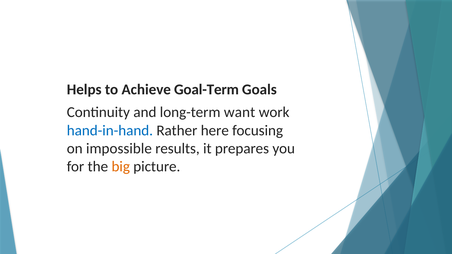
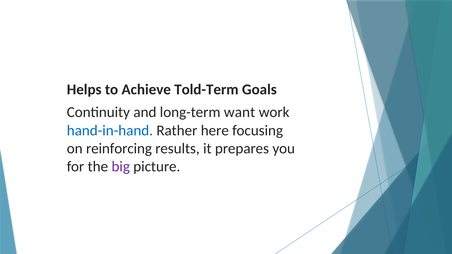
Goal-Term: Goal-Term -> Told-Term (206, 90)
impossible: impossible -> reinforcing (119, 149)
big colour: orange -> purple (121, 167)
